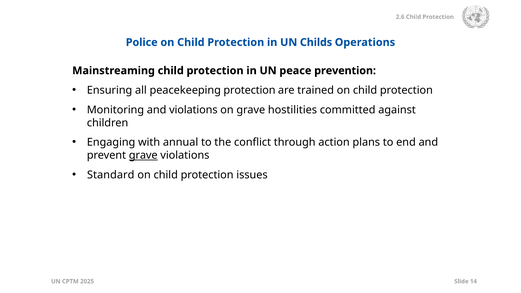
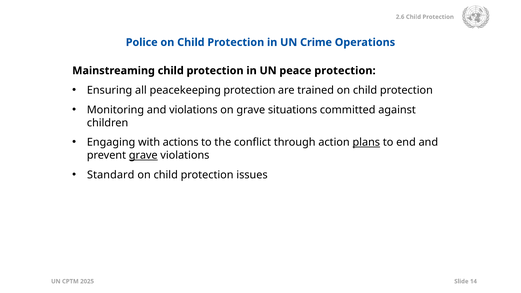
Childs: Childs -> Crime (316, 42)
peace prevention: prevention -> protection (345, 71)
hostilities: hostilities -> situations (293, 110)
annual: annual -> actions (181, 142)
plans underline: none -> present (366, 142)
